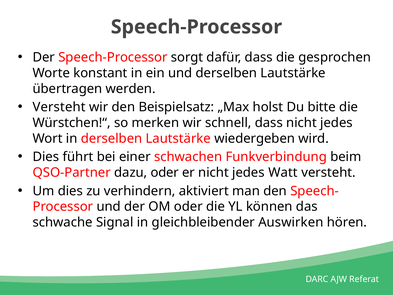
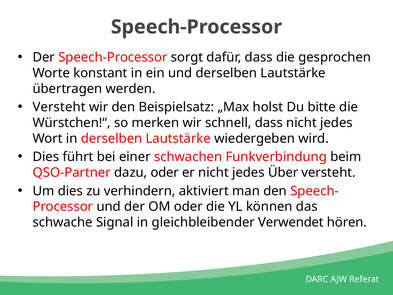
Watt: Watt -> Über (283, 172)
Auswirken: Auswirken -> Verwendet (291, 222)
